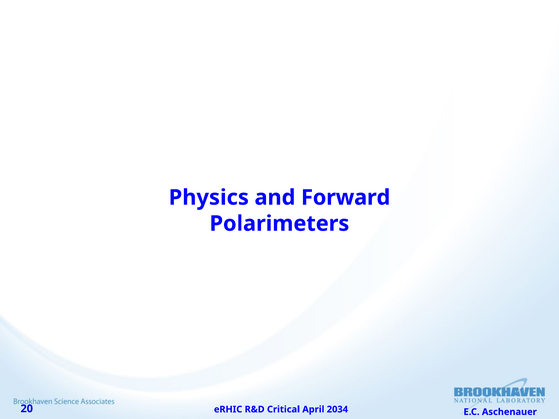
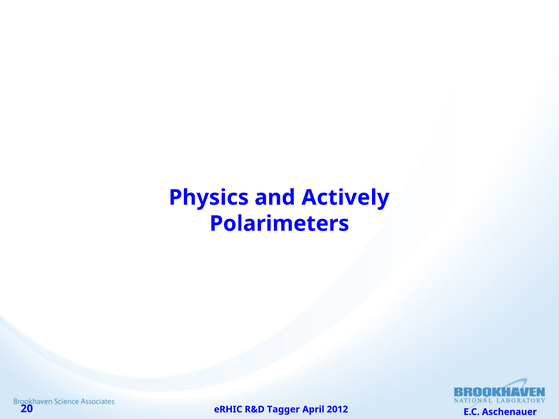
Forward: Forward -> Actively (345, 198)
Critical: Critical -> Tagger (283, 410)
2034: 2034 -> 2012 (337, 410)
